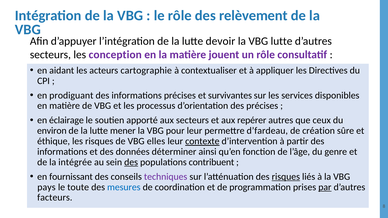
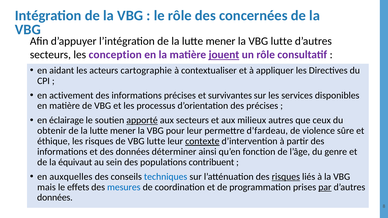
relèvement: relèvement -> concernées (253, 16)
devoir: devoir -> mener (221, 41)
jouent underline: none -> present (224, 55)
prodiguant: prodiguant -> activement (71, 95)
apporté underline: none -> present (142, 120)
repérer: repérer -> milieux (252, 120)
environ: environ -> obtenir (52, 131)
création: création -> violence (319, 131)
de VBG elles: elles -> lutte (156, 141)
intégrée: intégrée -> équivaut (75, 162)
des underline: present -> none (131, 162)
fournissant: fournissant -> auxquelles (71, 177)
techniques colour: purple -> blue (166, 177)
pays: pays -> mais (46, 187)
toute: toute -> effets (78, 187)
facteurs: facteurs -> données (55, 198)
